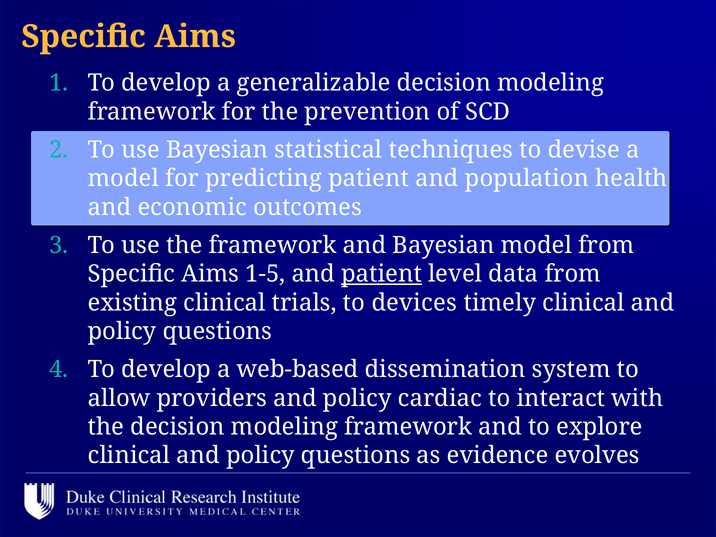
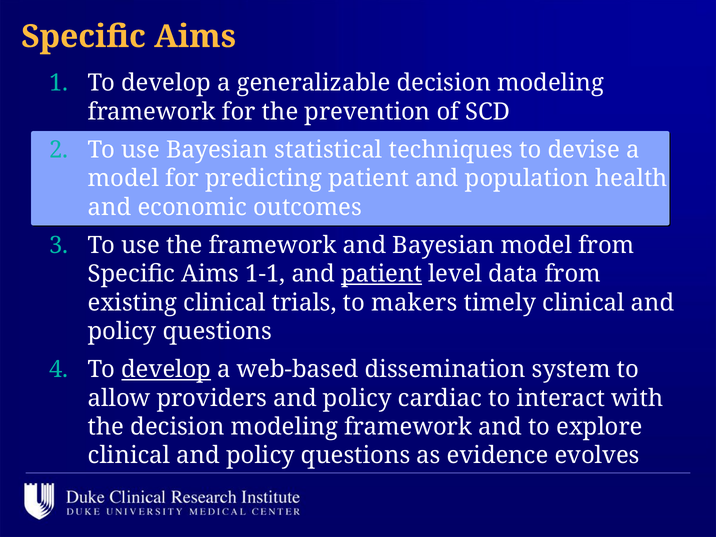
1-5: 1-5 -> 1-1 (265, 274)
devices: devices -> makers (414, 303)
develop underline: none -> present (166, 370)
